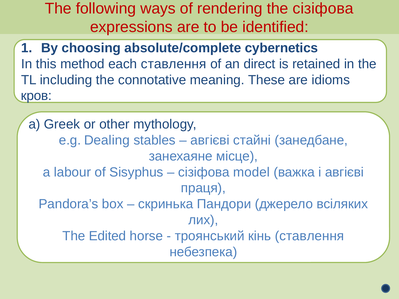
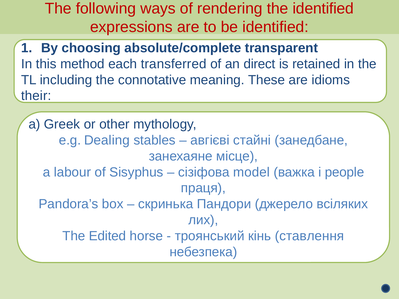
the сізіфова: сізіфова -> identified (323, 8)
cybernetics: cybernetics -> transparent (281, 48)
each ставлення: ставлення -> transferred (174, 64)
кров: кров -> their (36, 96)
і авгієві: авгієві -> people (345, 172)
